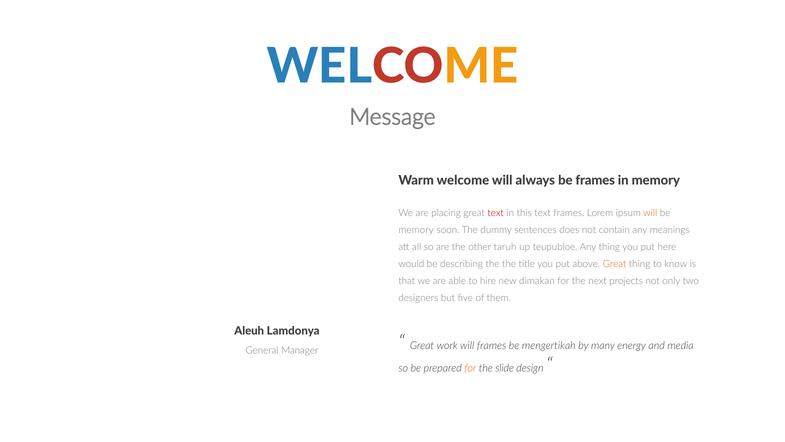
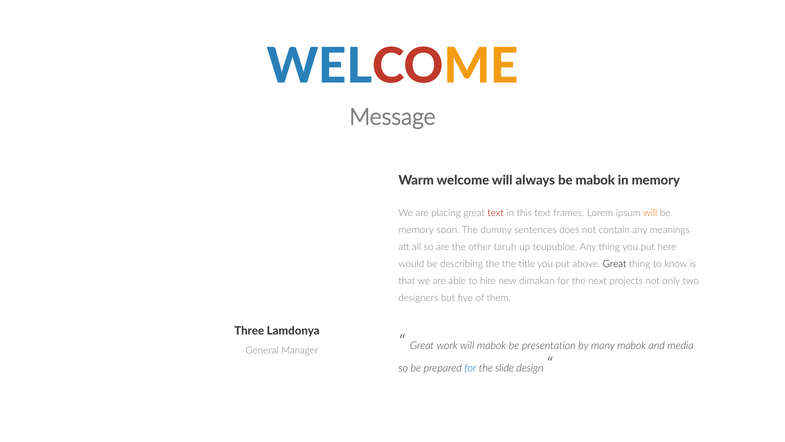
be frames: frames -> mabok (595, 180)
Great colour: orange -> black (615, 264)
Aleuh: Aleuh -> Three (249, 330)
will frames: frames -> mabok (492, 346)
mengertikah: mengertikah -> presentation (549, 346)
many energy: energy -> mabok (632, 346)
for colour: orange -> blue (470, 368)
